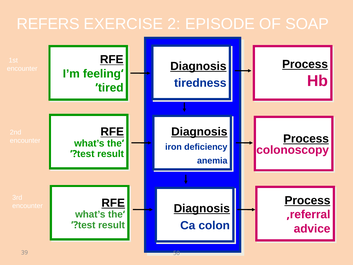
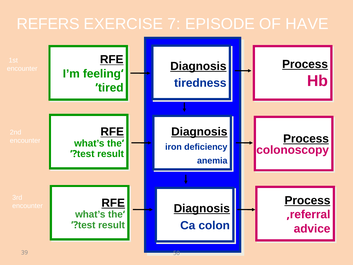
2: 2 -> 7 (174, 24)
SOAP: SOAP -> HAVE (307, 24)
